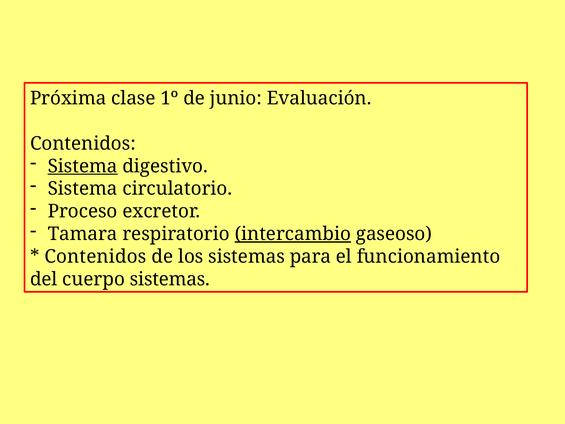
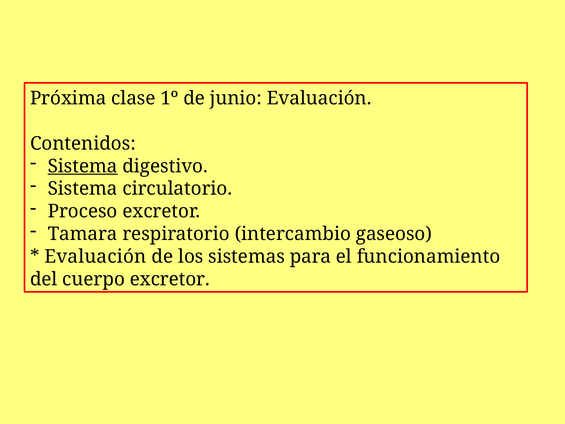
intercambio underline: present -> none (293, 234)
Contenidos: Contenidos -> Evaluación (95, 256)
cuerpo sistemas: sistemas -> excretor (170, 279)
